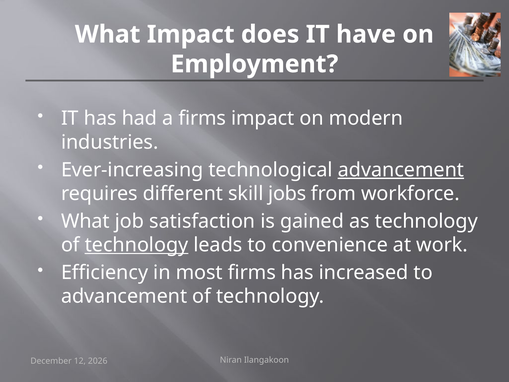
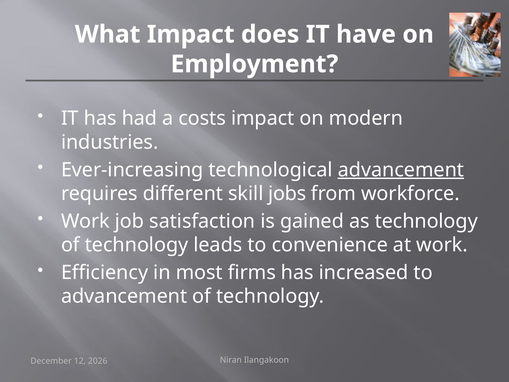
a firms: firms -> costs (202, 118)
What: What -> Work (85, 221)
technology underline: present -> none (137, 245)
